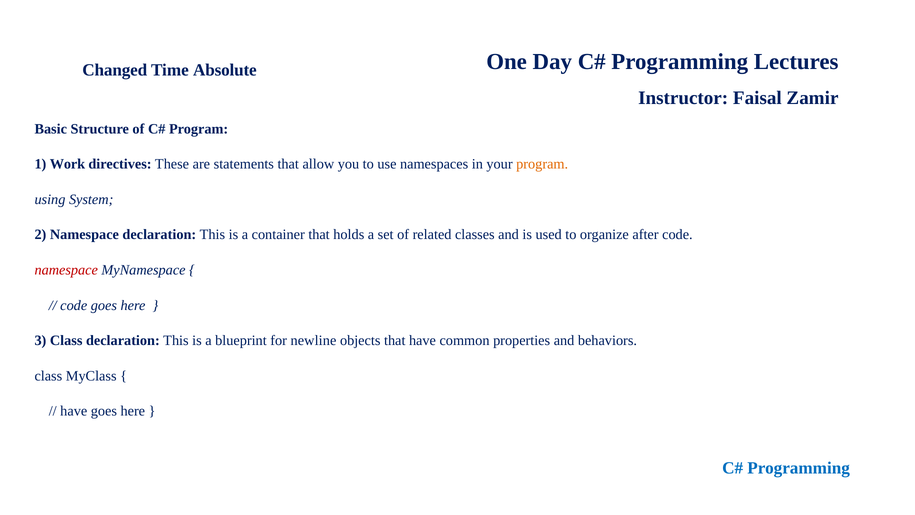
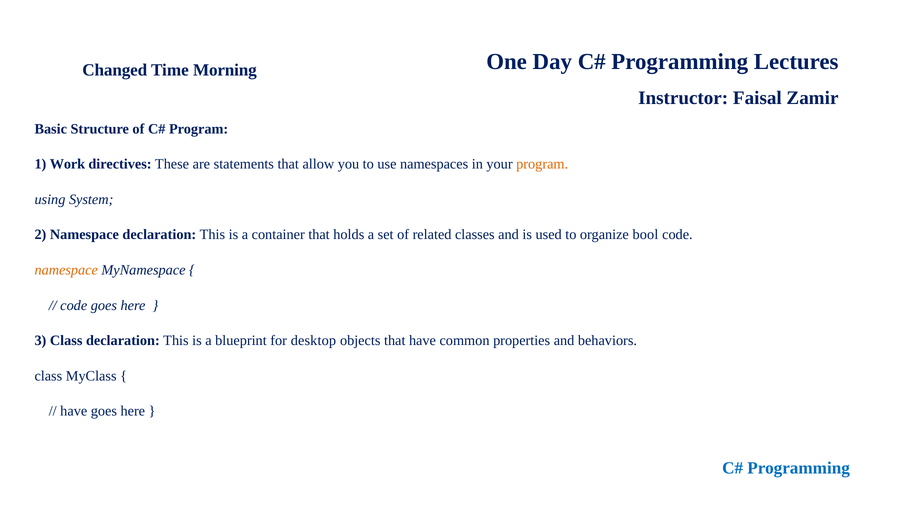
Absolute: Absolute -> Morning (225, 70)
after: after -> bool (645, 235)
namespace colour: red -> orange (66, 270)
newline: newline -> desktop (313, 340)
